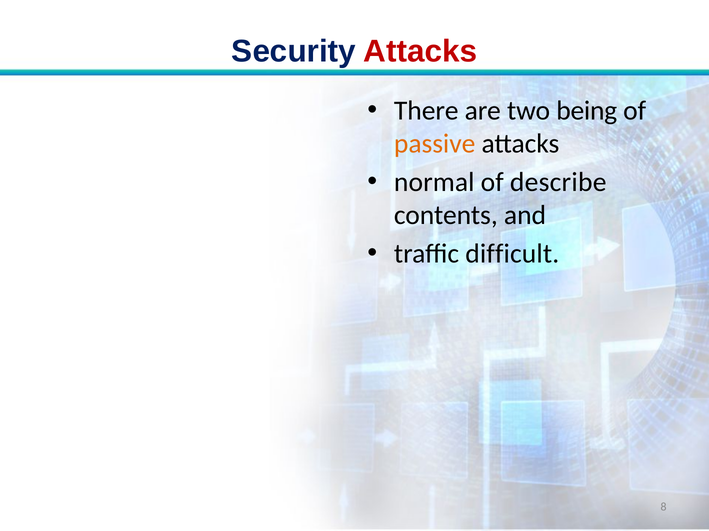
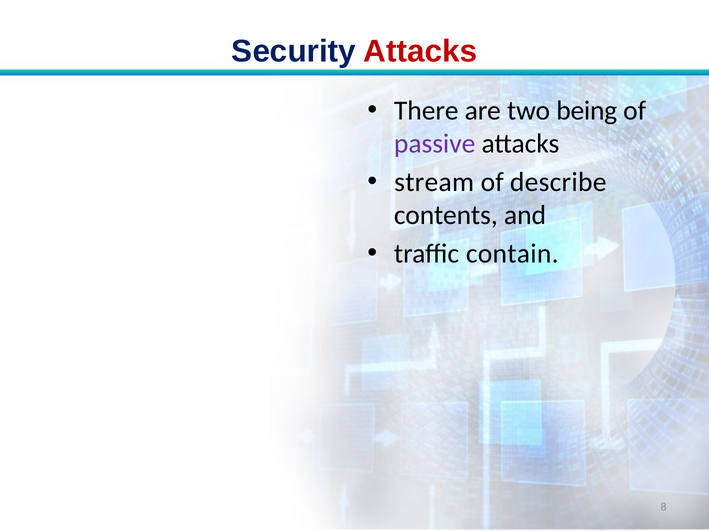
passive colour: orange -> purple (435, 144)
normal: normal -> stream (434, 182)
difficult: difficult -> contain (512, 254)
